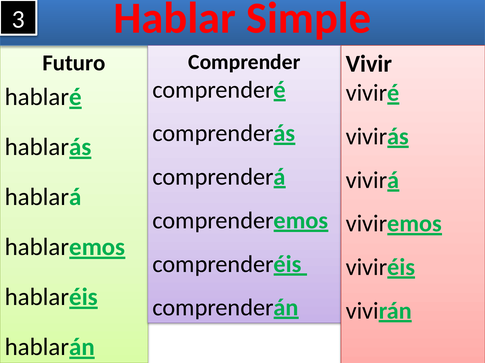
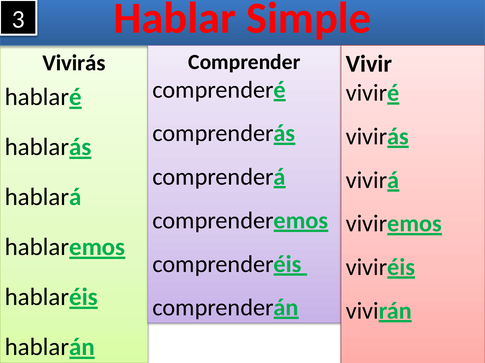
Futuro: Futuro -> Vivirás (74, 63)
